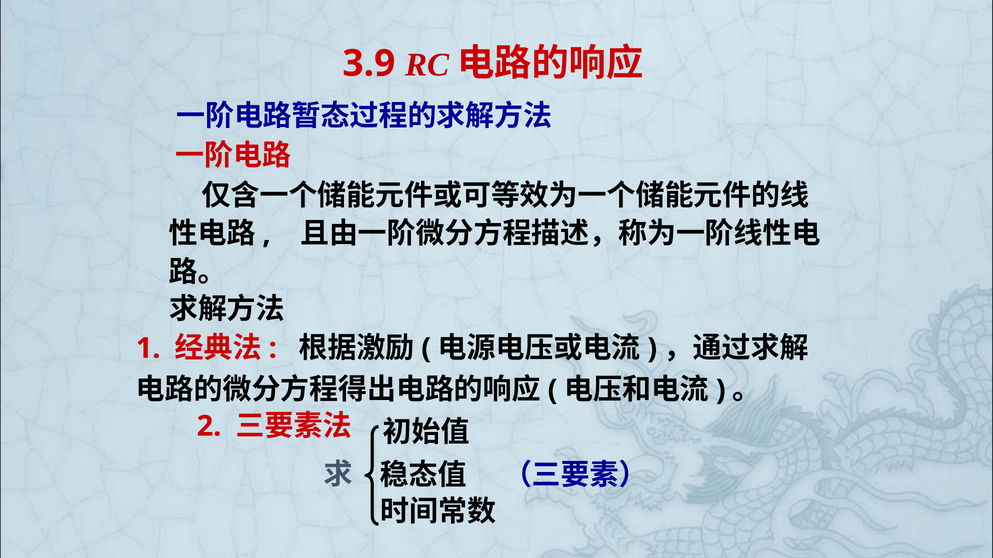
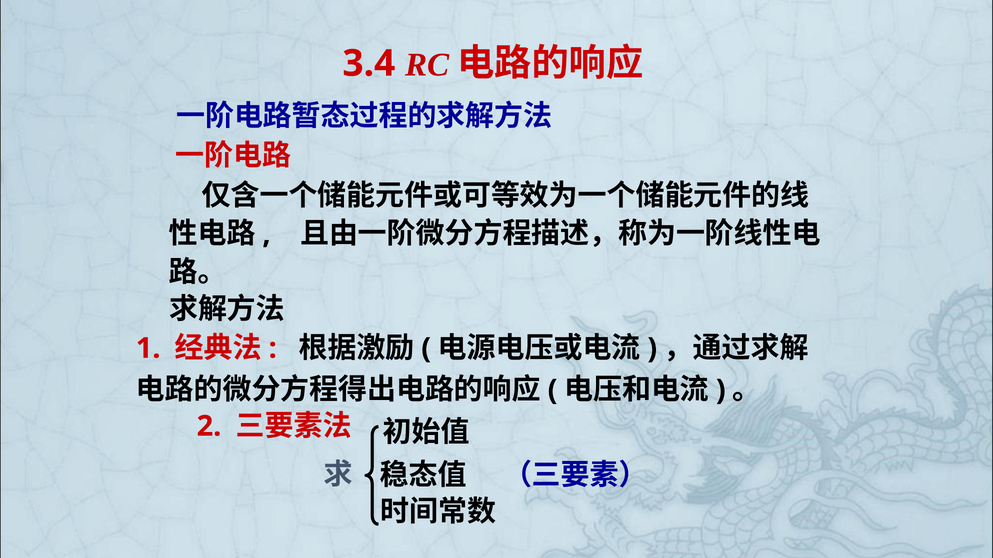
3.9: 3.9 -> 3.4 (369, 64)
